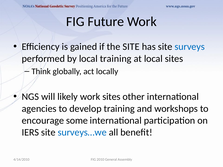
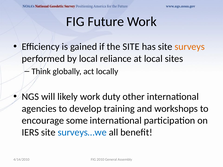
surveys colour: blue -> orange (190, 47)
local training: training -> reliance (116, 59)
work sites: sites -> duty (111, 97)
